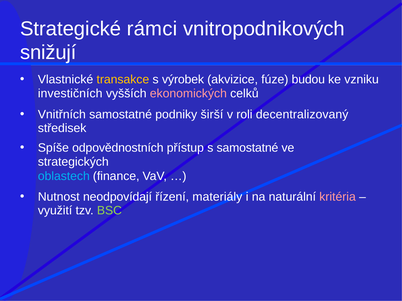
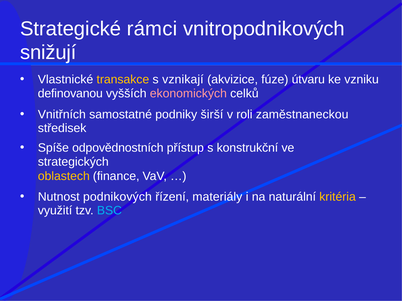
výrobek: výrobek -> vznikají (183, 80)
budou: budou -> útvaru (308, 80)
investičních: investičních -> definovanou (70, 94)
decentralizovaný: decentralizovaný -> zaměstnaneckou (302, 115)
s samostatné: samostatné -> konstrukční (247, 148)
oblastech colour: light blue -> yellow (64, 176)
neodpovídají: neodpovídají -> podnikových (117, 197)
kritéria colour: pink -> yellow (338, 197)
BSC colour: light green -> light blue (109, 211)
